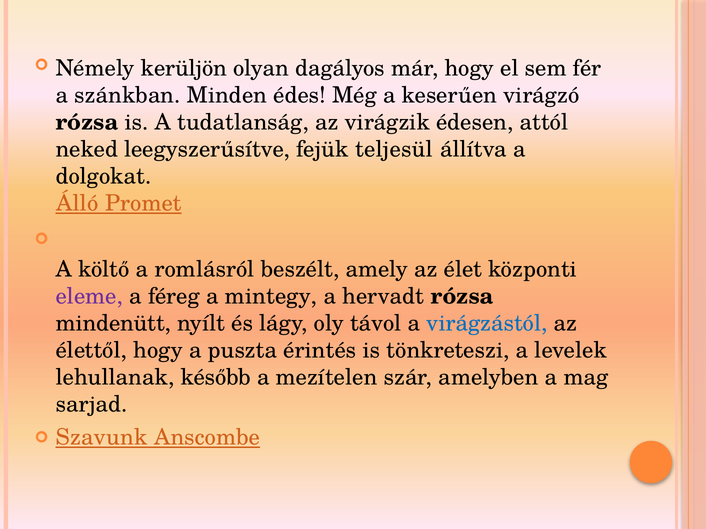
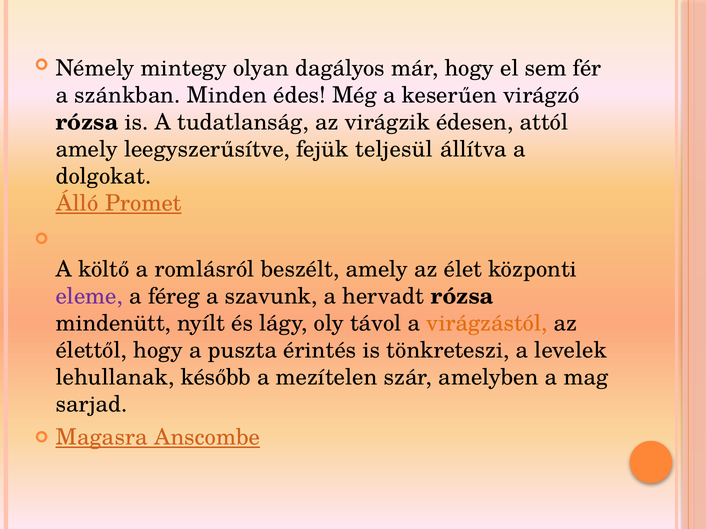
kerüljön: kerüljön -> mintegy (184, 68)
neked: neked -> amely (87, 149)
mintegy: mintegy -> szavunk (271, 297)
virágzástól colour: blue -> orange (487, 324)
Szavunk: Szavunk -> Magasra (102, 438)
